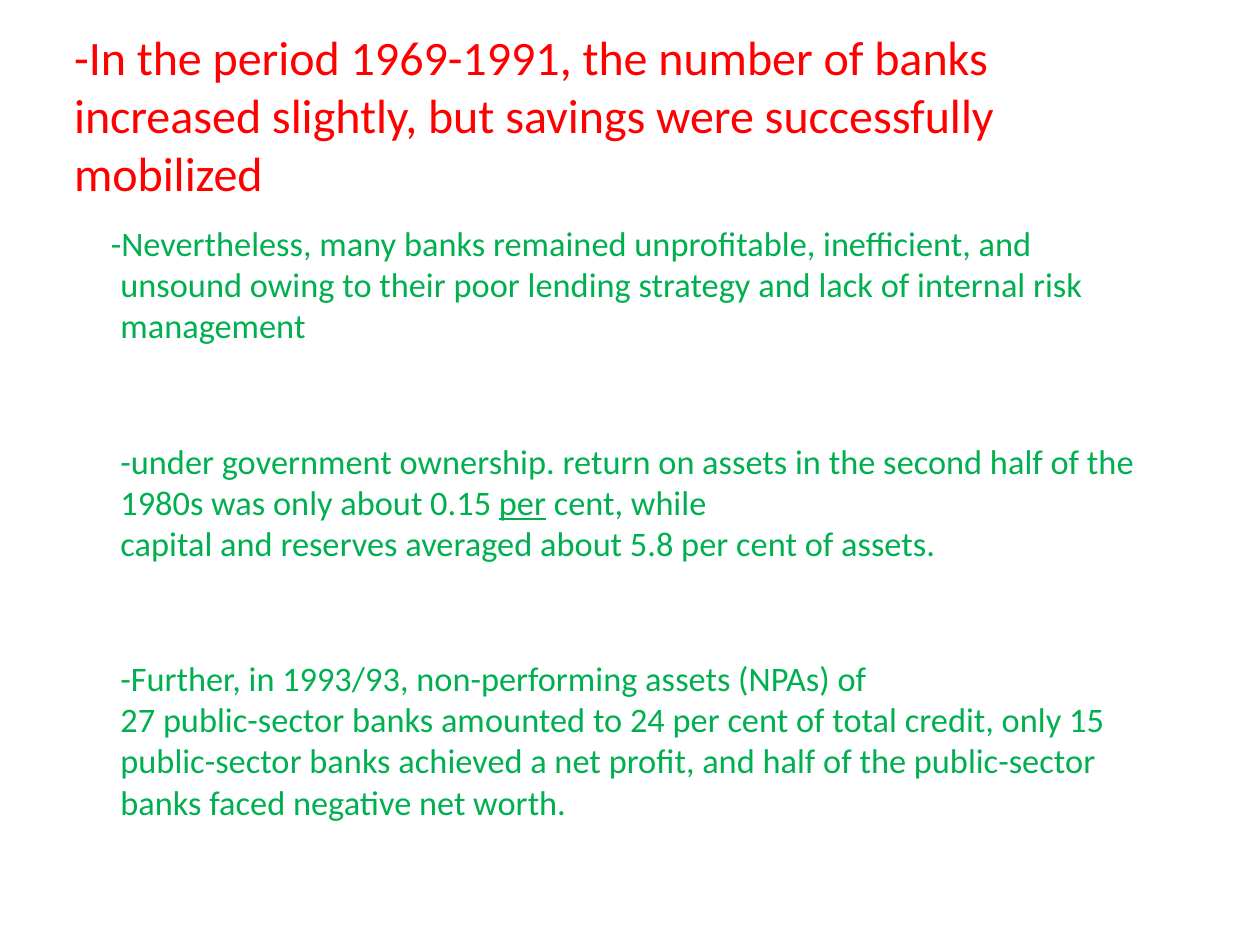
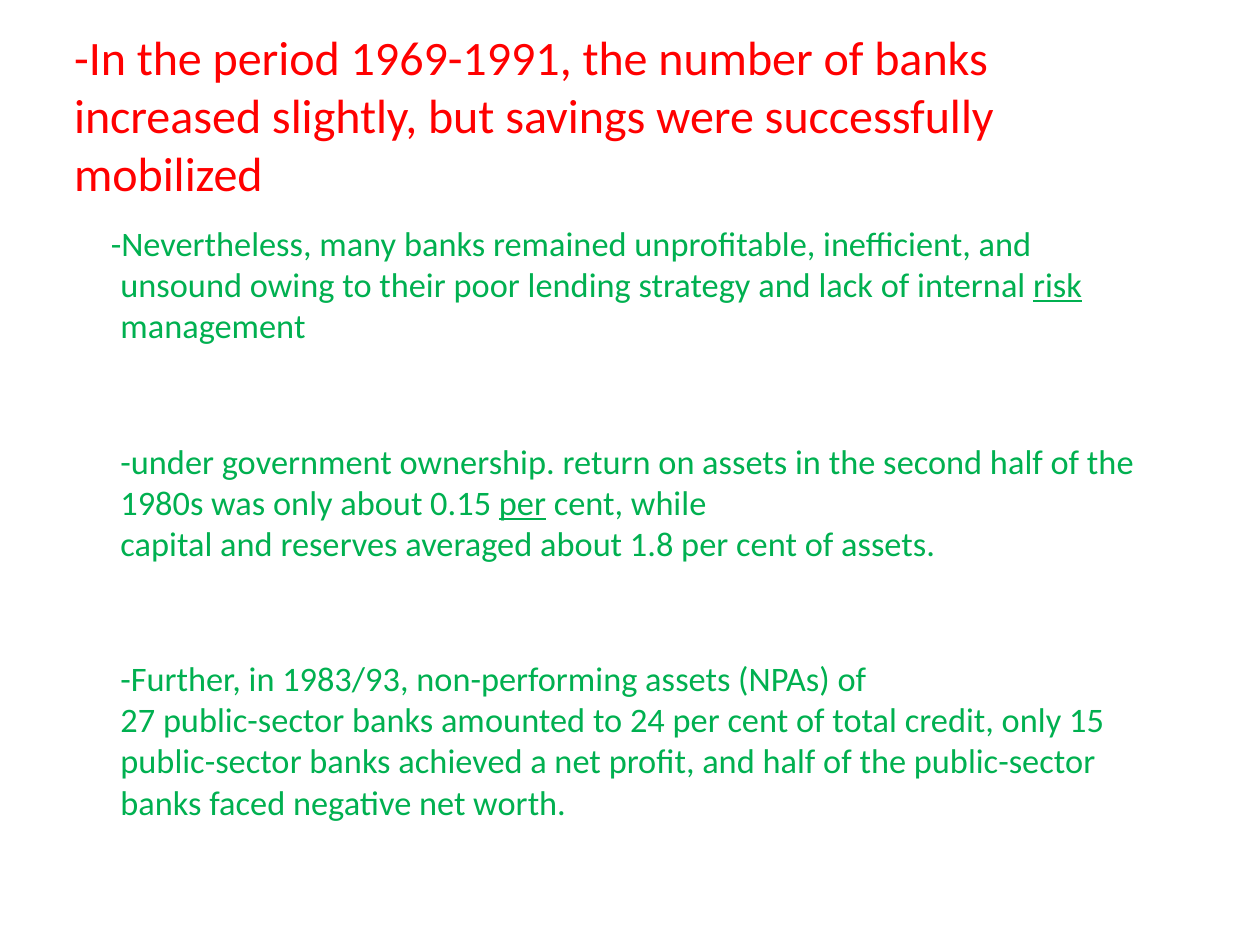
risk underline: none -> present (1057, 286)
5.8: 5.8 -> 1.8 (652, 545)
1993/93: 1993/93 -> 1983/93 (345, 680)
